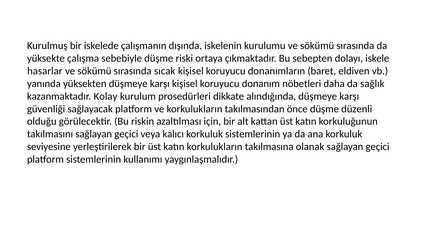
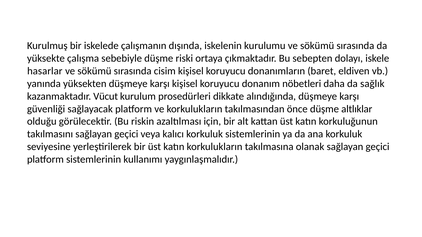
sıcak: sıcak -> cisim (165, 71)
Kolay: Kolay -> Vücut (106, 96)
düzenli: düzenli -> altlıklar (357, 109)
